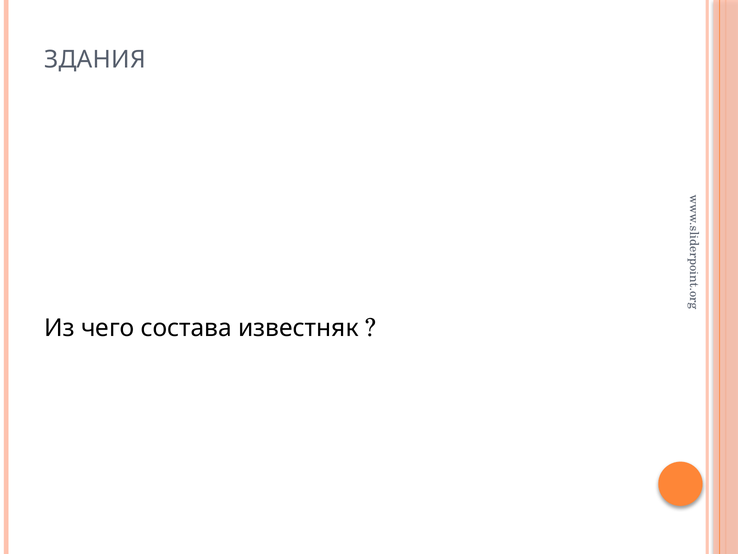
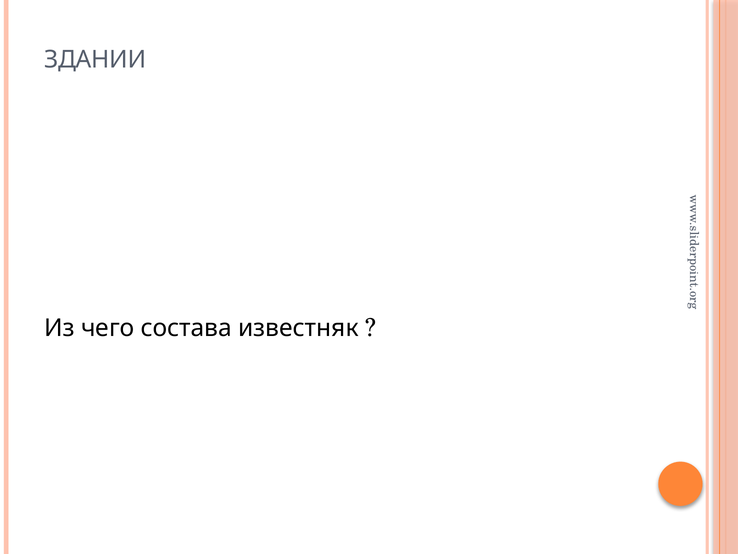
ЗДАНИЯ: ЗДАНИЯ -> ЗДАНИИ (95, 60)
